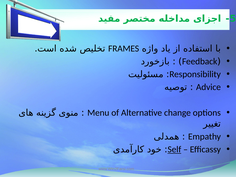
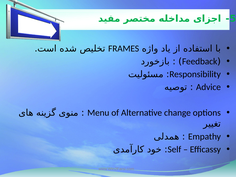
Self underline: present -> none (174, 149)
